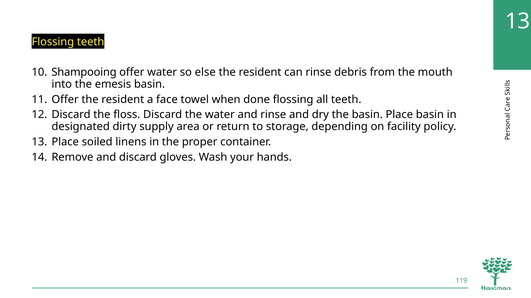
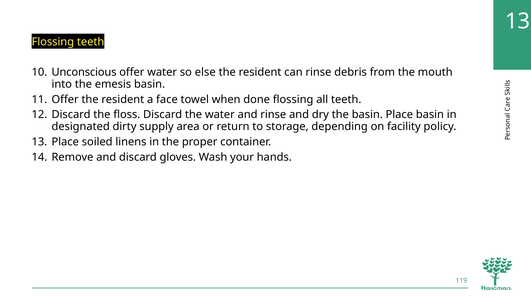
Shampooing: Shampooing -> Unconscious (84, 72)
